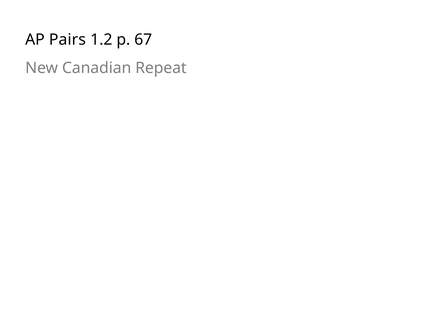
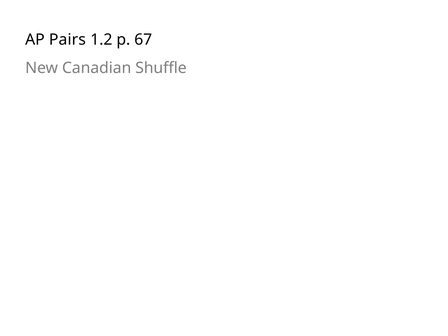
Repeat: Repeat -> Shuffle (161, 68)
